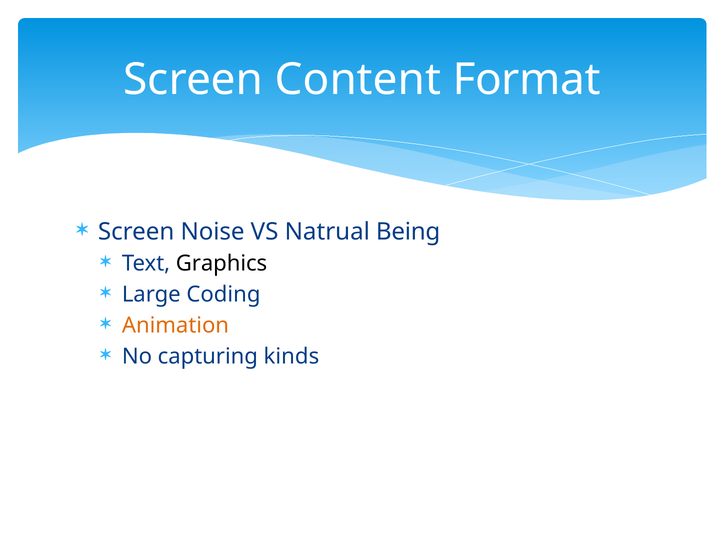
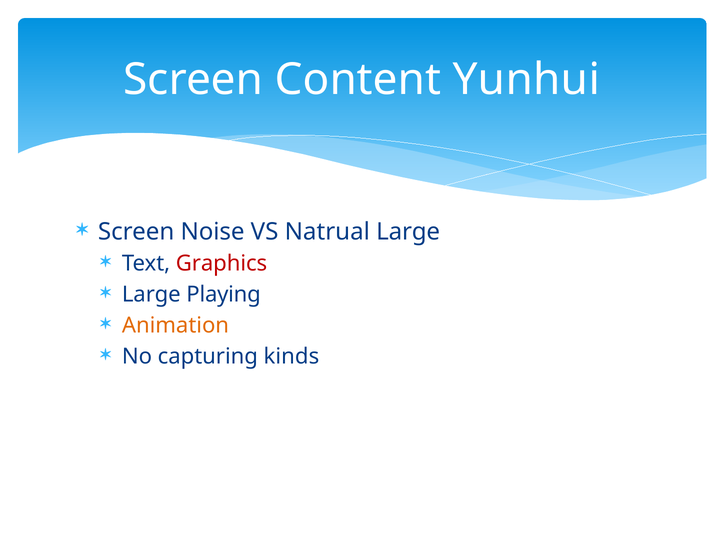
Format: Format -> Yunhui (526, 79)
Natrual Being: Being -> Large (408, 232)
Graphics colour: black -> red (221, 264)
Coding: Coding -> Playing (224, 295)
